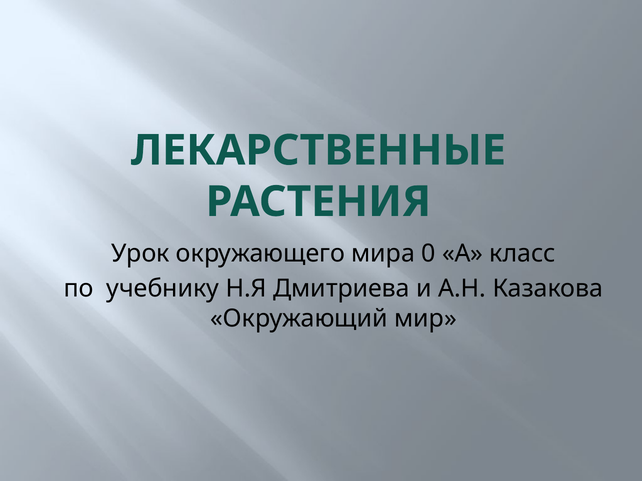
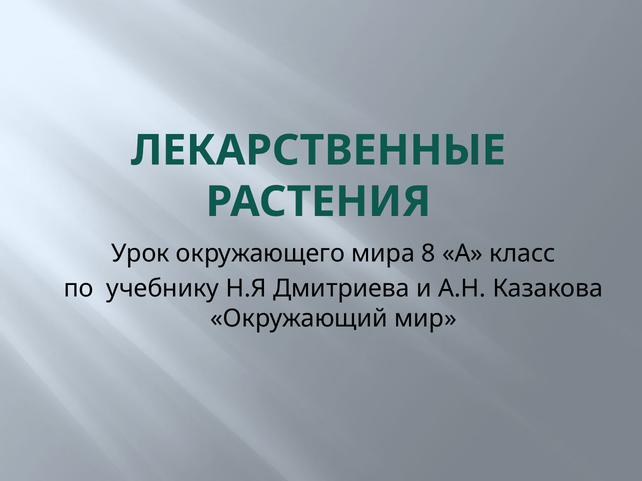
0: 0 -> 8 (429, 254)
